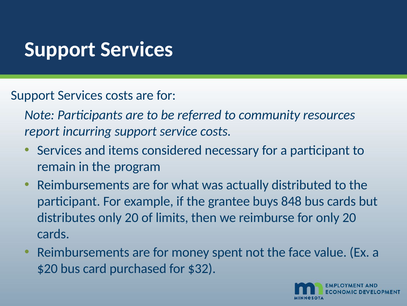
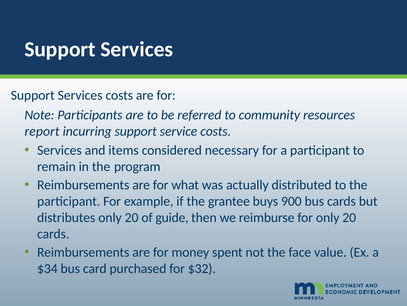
848: 848 -> 900 (291, 201)
limits: limits -> guide (172, 217)
$20: $20 -> $34 (47, 268)
